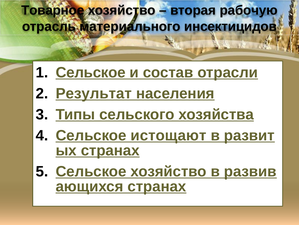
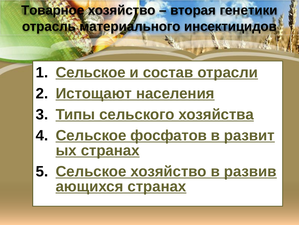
рабочую: рабочую -> генетики (249, 10)
Результат: Результат -> Истощают (94, 93)
истощают: истощают -> фосфатов (169, 135)
